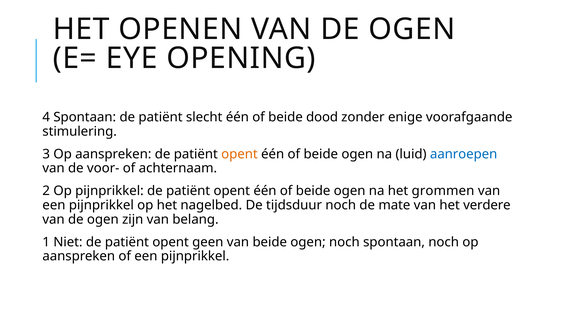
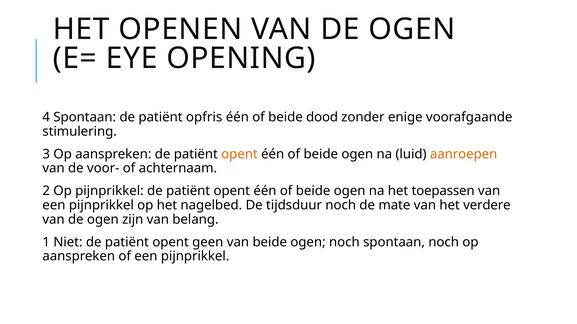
slecht: slecht -> opfris (204, 117)
aanroepen colour: blue -> orange (464, 154)
grommen: grommen -> toepassen (443, 191)
